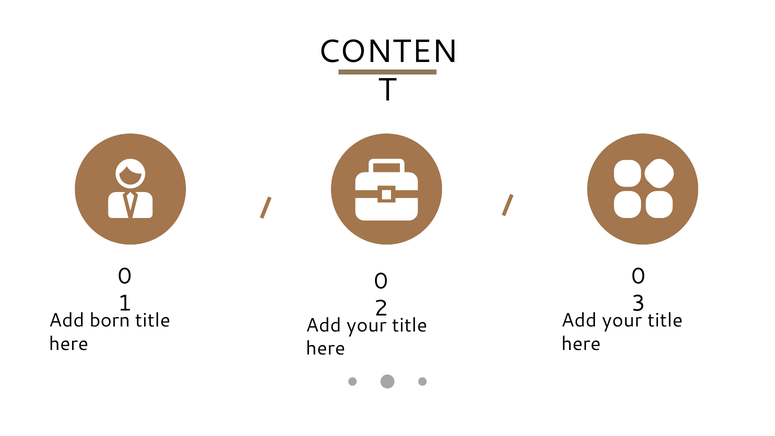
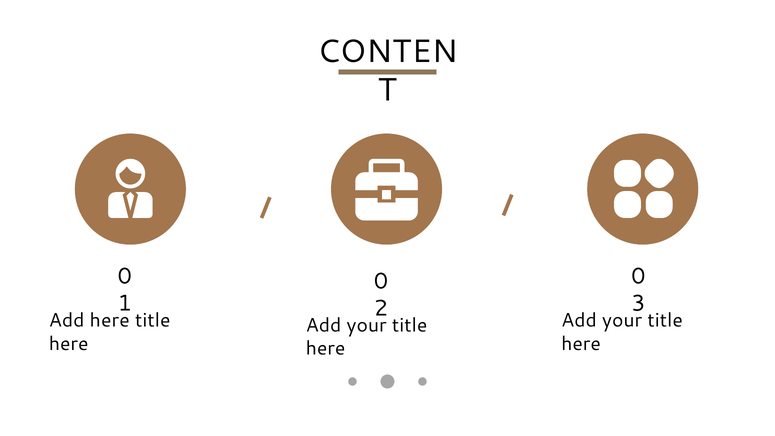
Add born: born -> here (110, 320)
